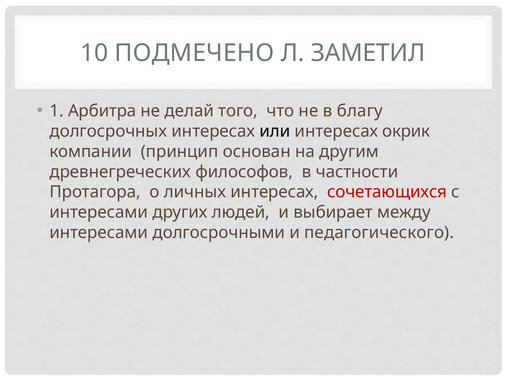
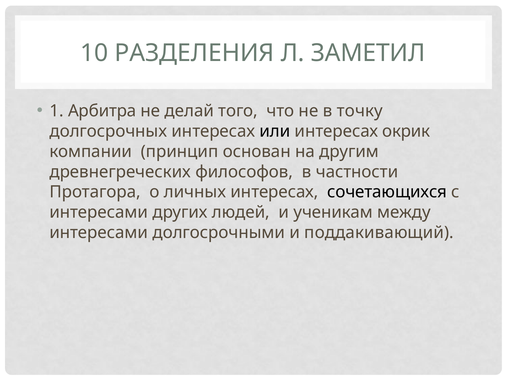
ПОДМЕЧЕНО: ПОДМЕЧЕНО -> РАЗДЕЛЕНИЯ (194, 53)
благу: благу -> точку (360, 111)
сочетающихся colour: red -> black (387, 192)
выбирает: выбирает -> ученикам (333, 212)
педагогического: педагогического -> поддакивающий (379, 233)
